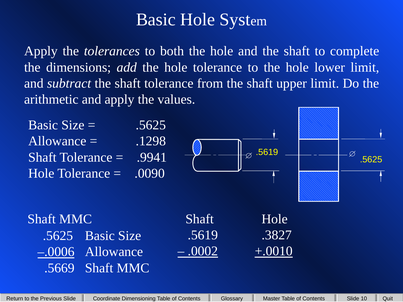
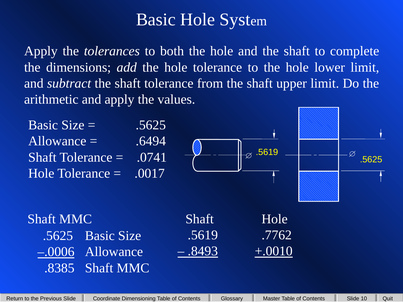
.1298: .1298 -> .6494 (151, 141)
.9941: .9941 -> .0741 (152, 157)
.0090: .0090 -> .0017 (150, 174)
.3827: .3827 -> .7762 (277, 235)
.0002: .0002 -> .8493 (203, 251)
.5669: .5669 -> .8385 (59, 268)
